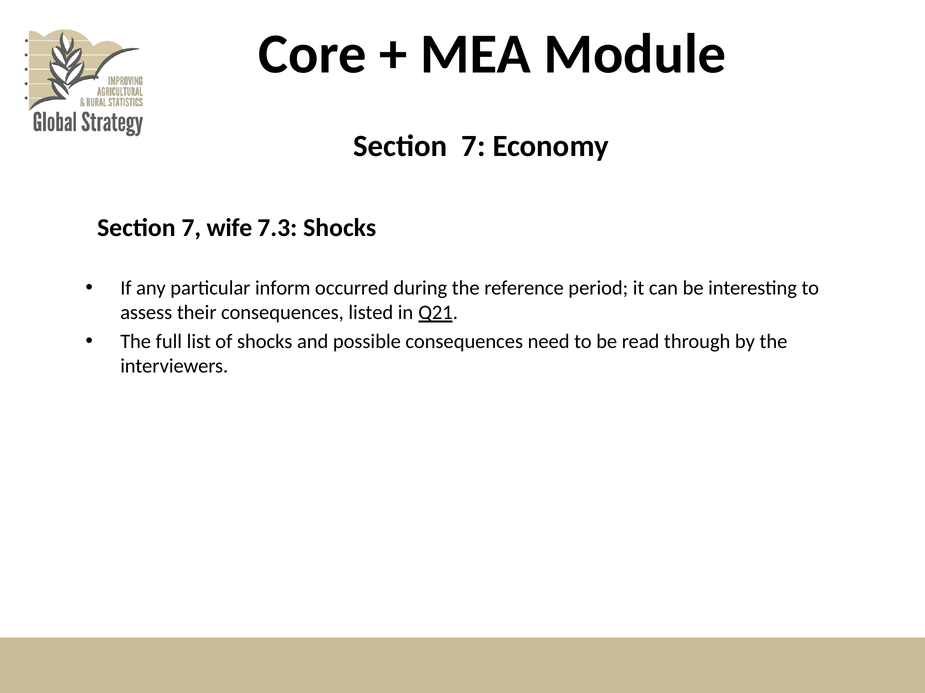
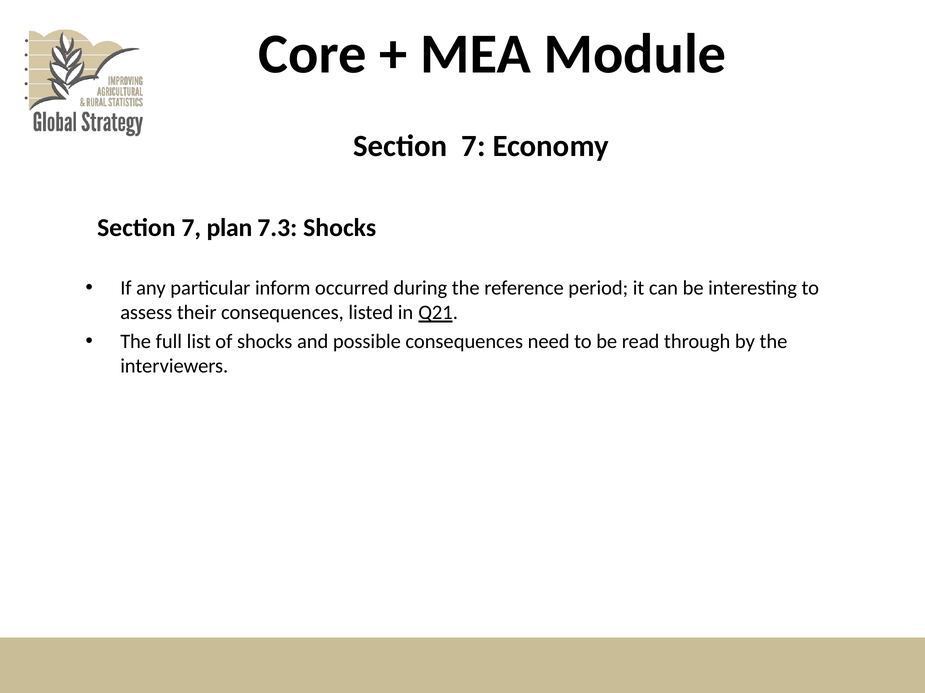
wife: wife -> plan (229, 228)
